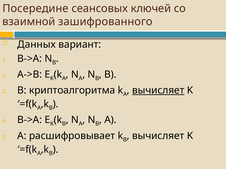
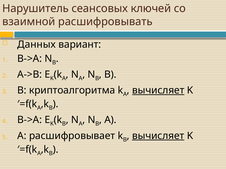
Посередине: Посередине -> Нарушитель (36, 8)
зашифрованного: зашифрованного -> расшифровывать (105, 22)
вычисляет underline: none -> present (158, 136)
